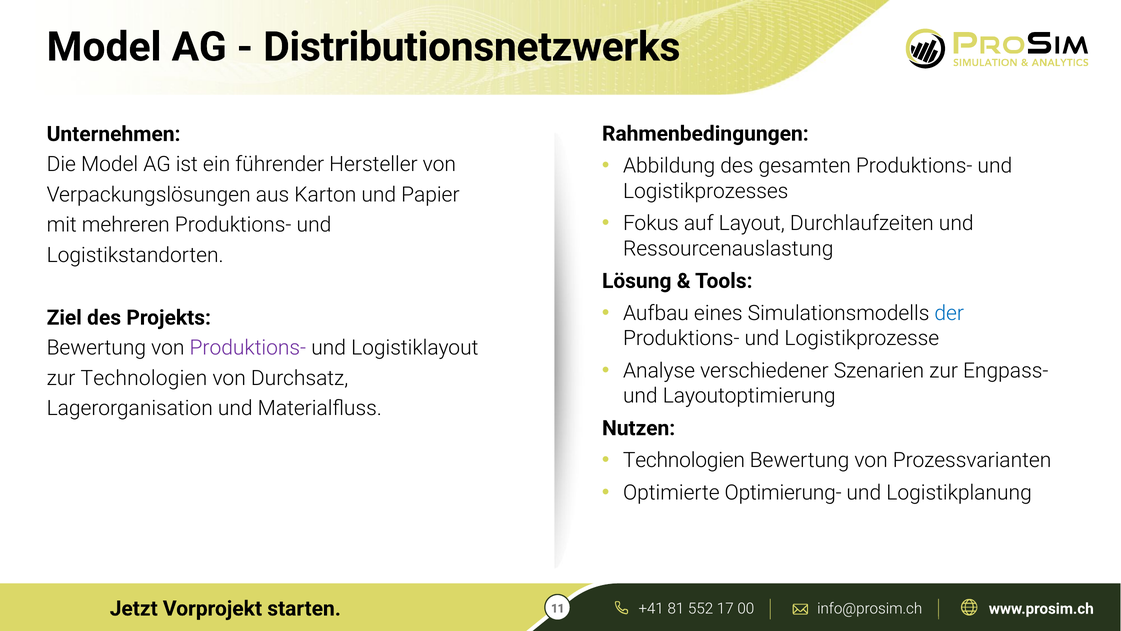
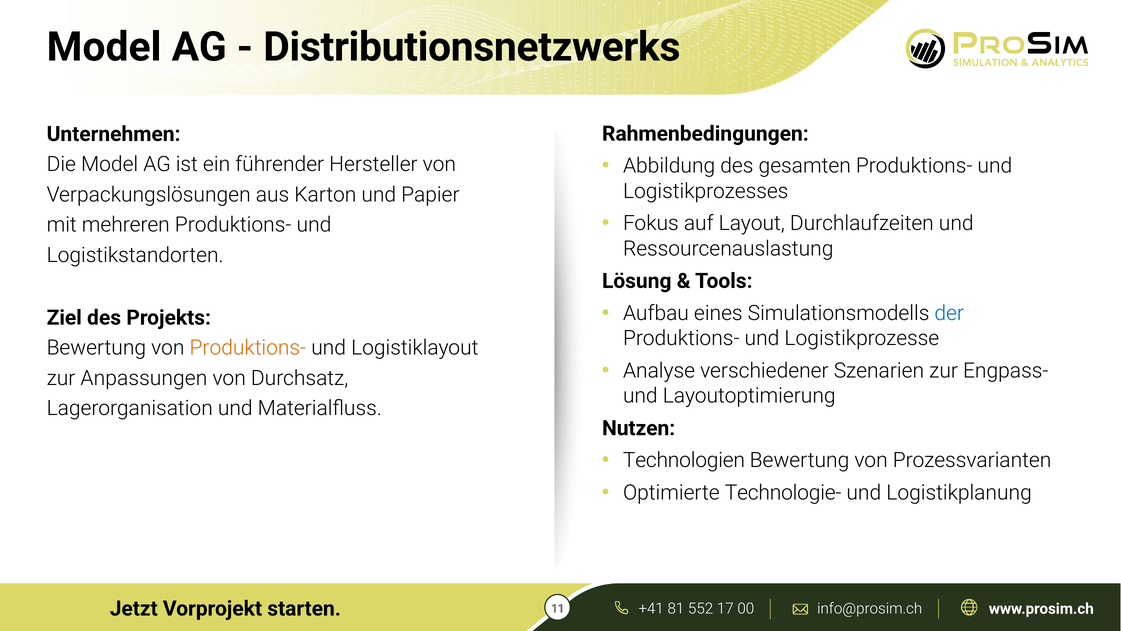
Produktions- colour: purple -> orange (248, 348)
zur Technologien: Technologien -> Anpassungen (144, 378)
Optimierung-: Optimierung- -> Technologie- (783, 492)
